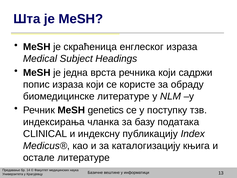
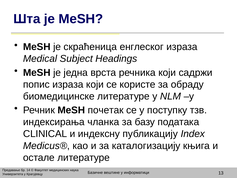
genetics: genetics -> почетак (106, 110)
